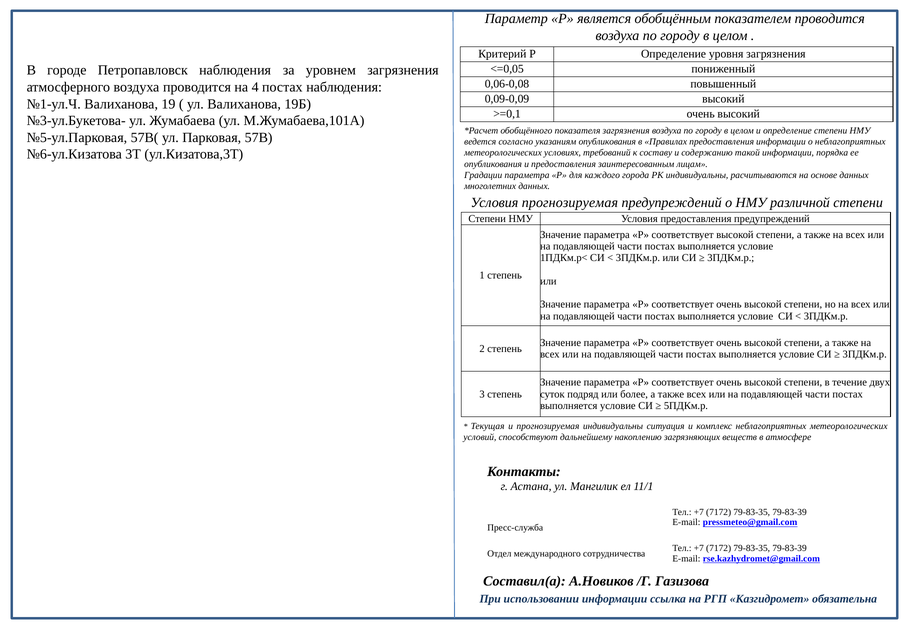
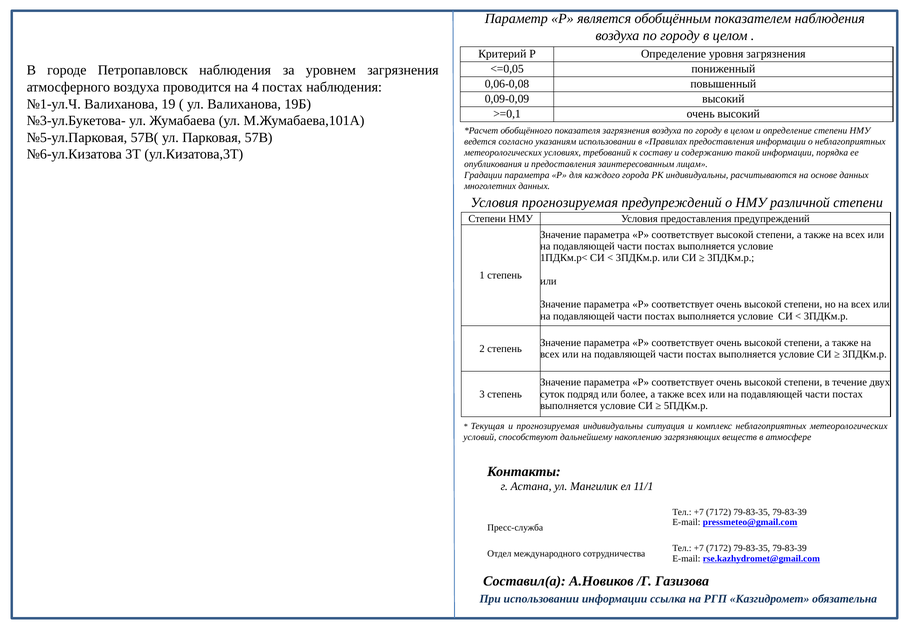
показателем проводится: проводится -> наблюдения (830, 19)
указаниям опубликования: опубликования -> использовании (607, 142)
